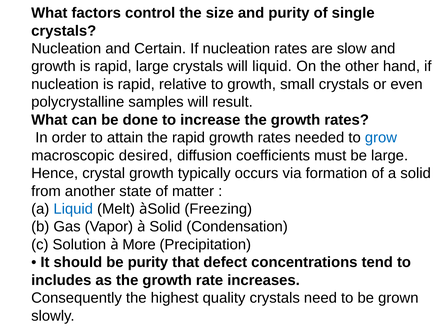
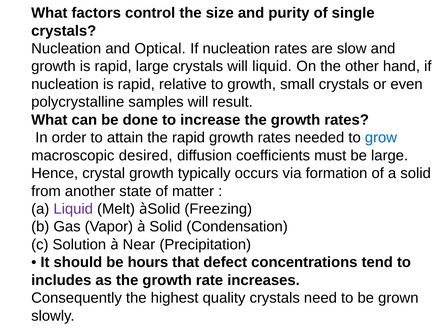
Certain: Certain -> Optical (160, 49)
Liquid colour: blue -> purple (73, 209)
More: More -> Near (139, 244)
be purity: purity -> hours (148, 262)
